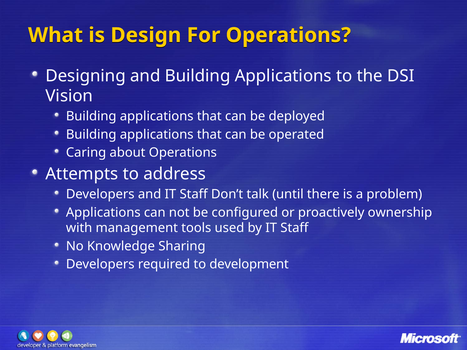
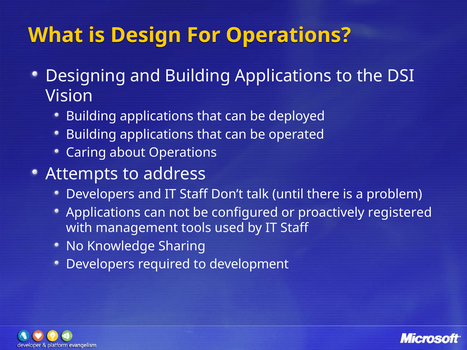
ownership: ownership -> registered (400, 213)
